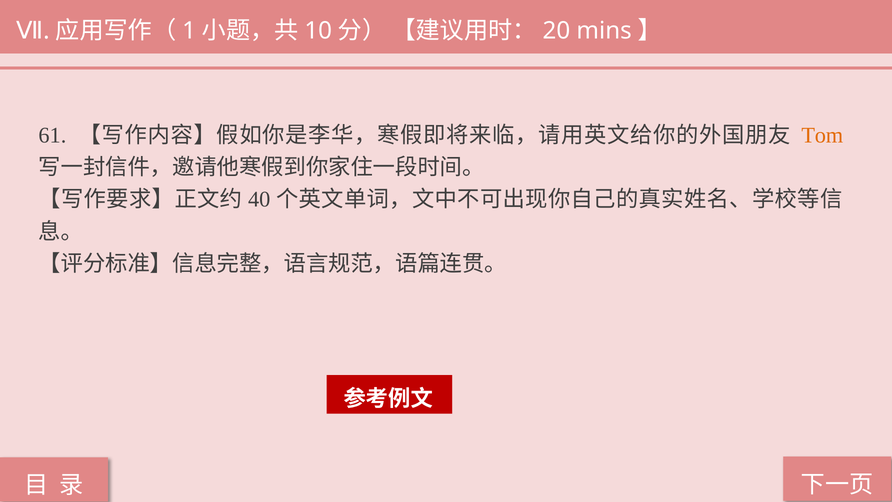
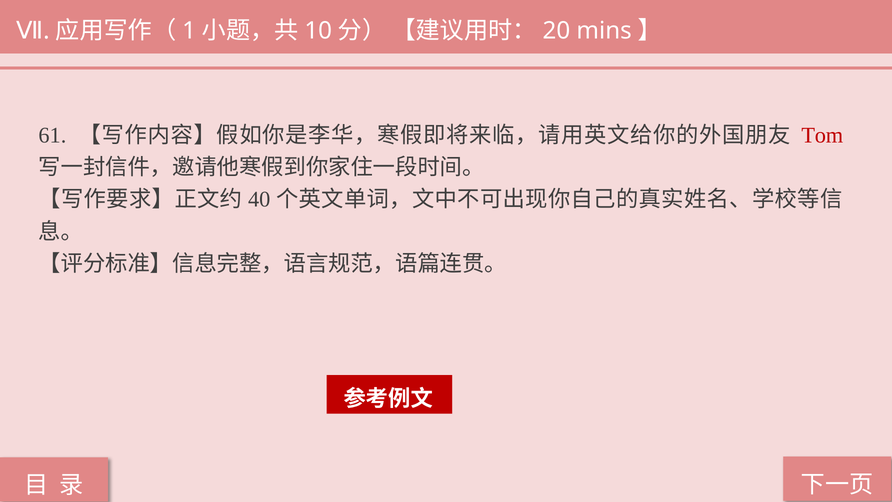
Tom colour: orange -> red (822, 135)
